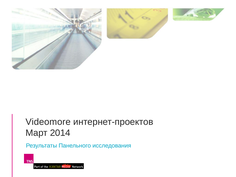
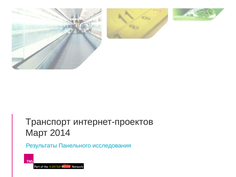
Videomore: Videomore -> Транспорт (48, 122)
